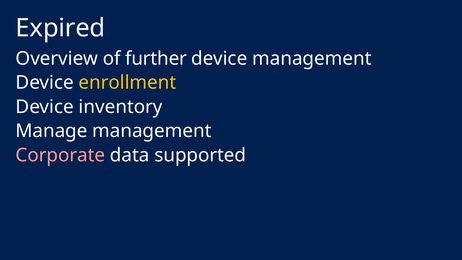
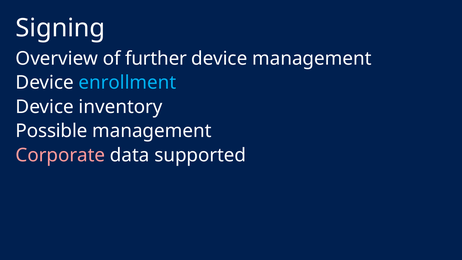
Expired: Expired -> Signing (60, 28)
enrollment colour: yellow -> light blue (127, 83)
Manage: Manage -> Possible (52, 131)
